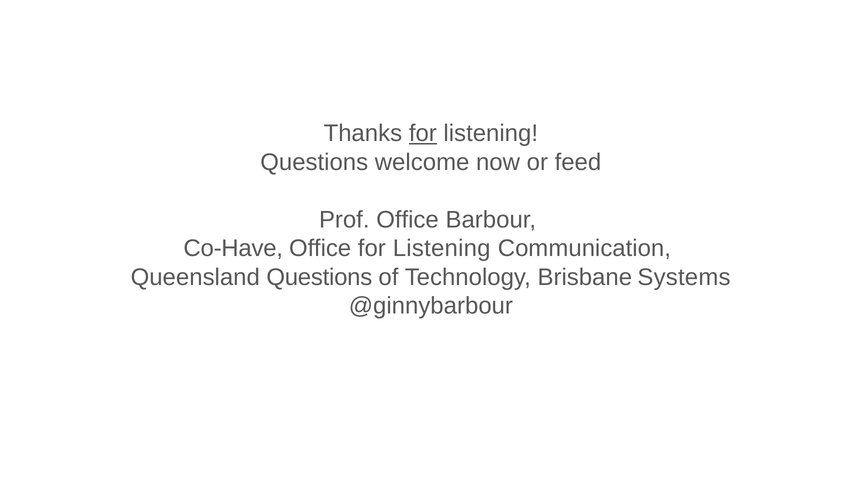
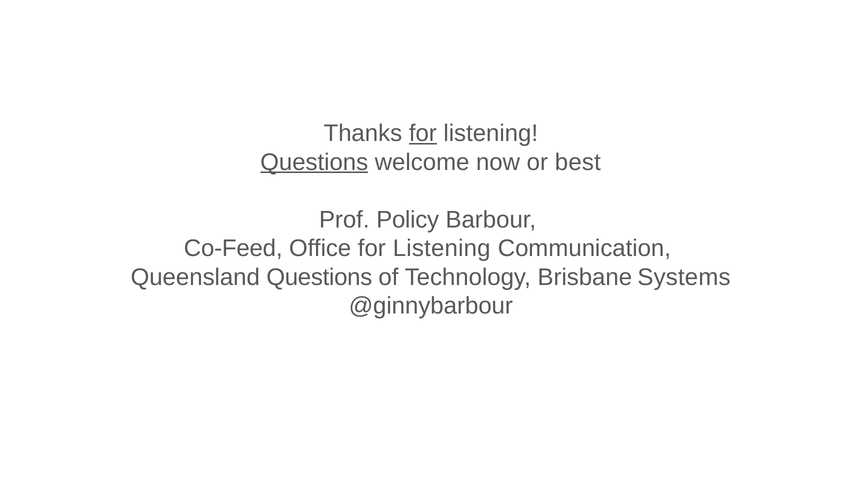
Questions underline: none -> present (314, 162)
feed: feed -> best (578, 162)
Prof Office: Office -> Policy (408, 220)
Co-Have: Co-Have -> Co-Feed (233, 248)
